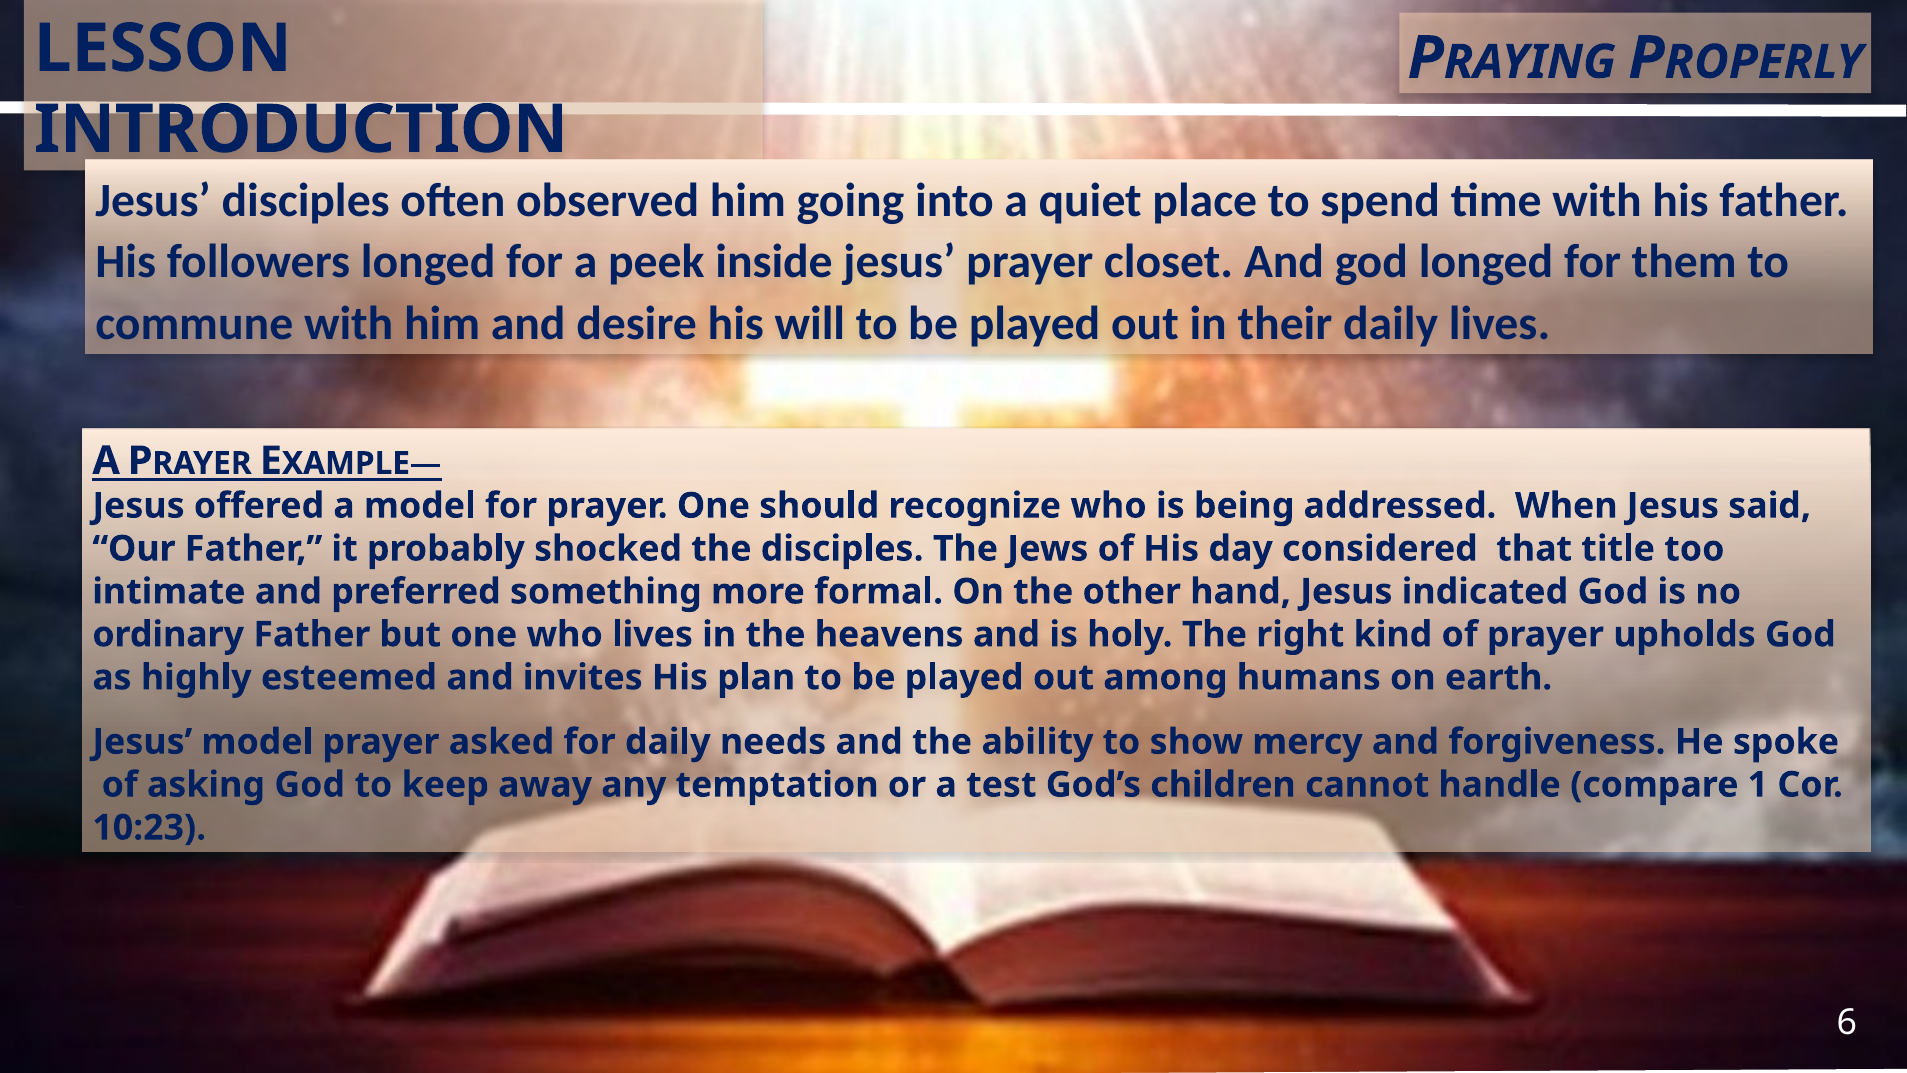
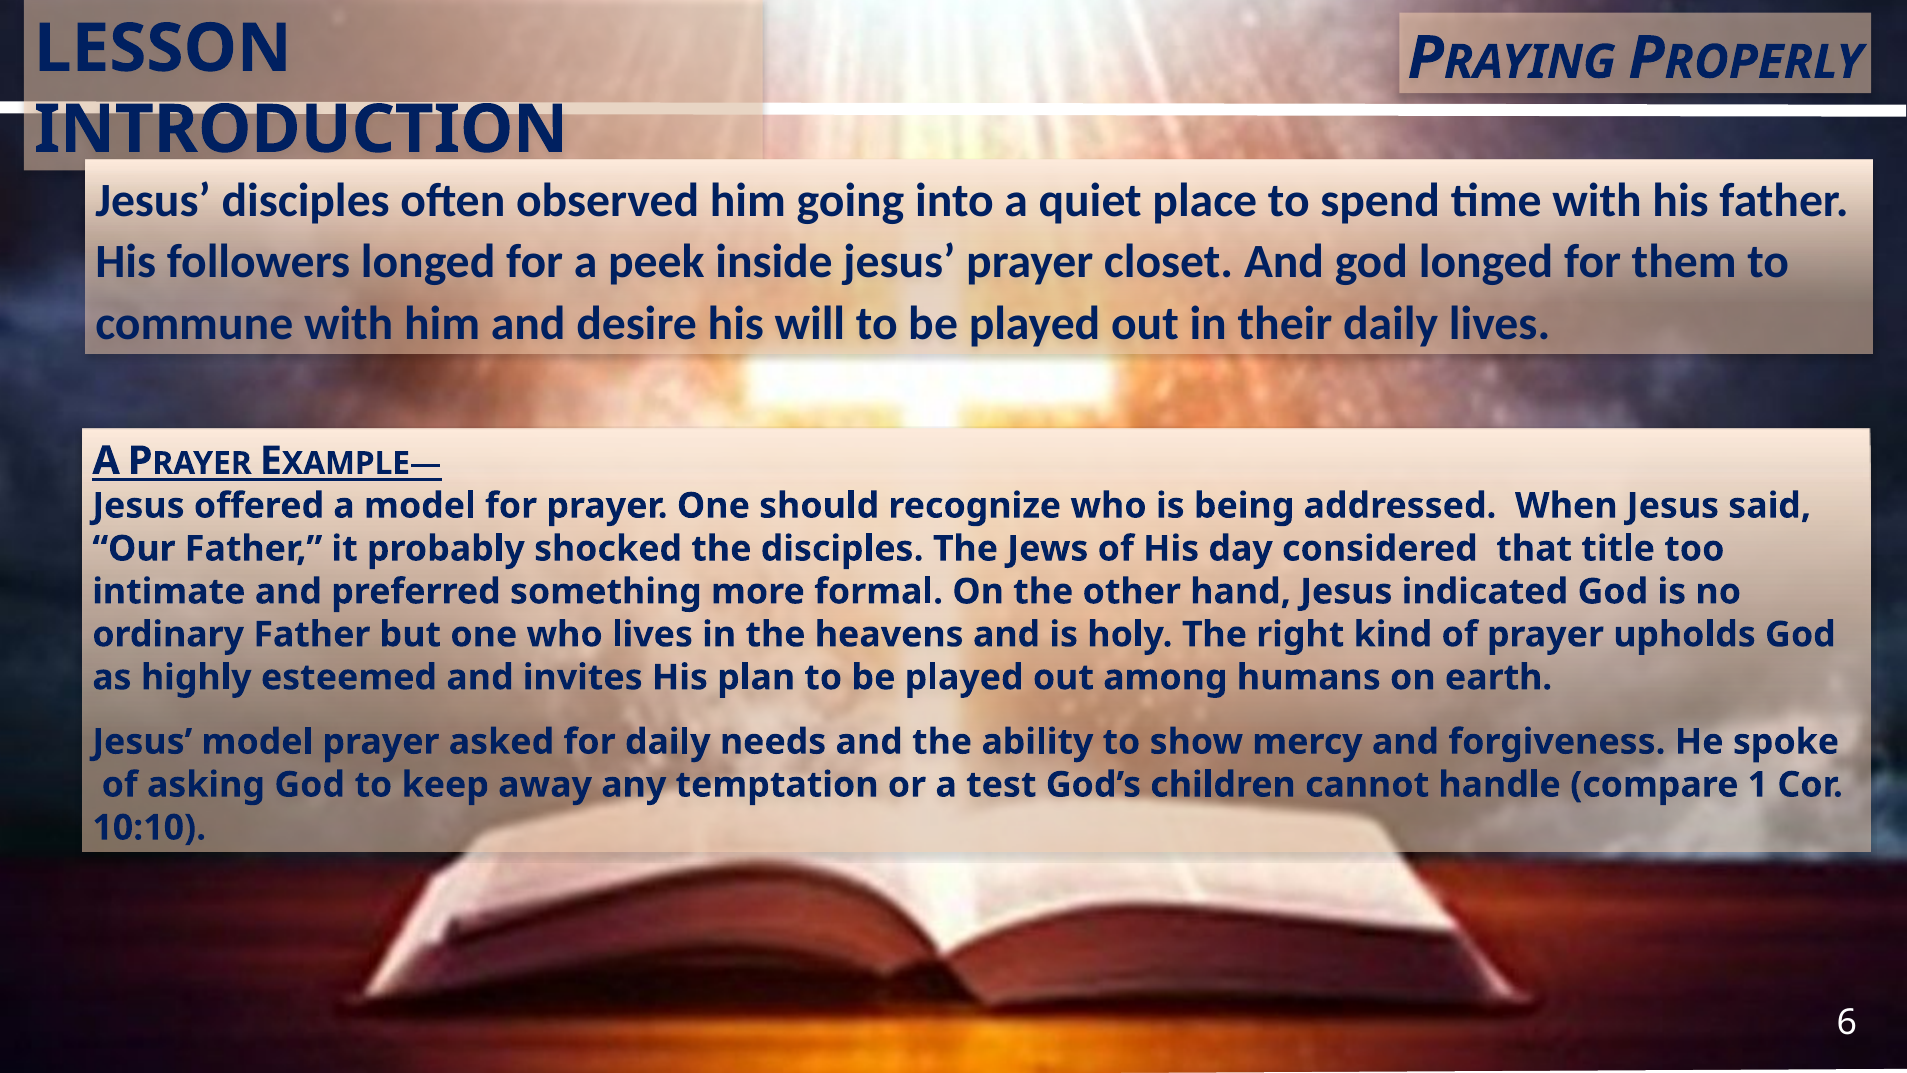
10:23: 10:23 -> 10:10 (149, 827)
